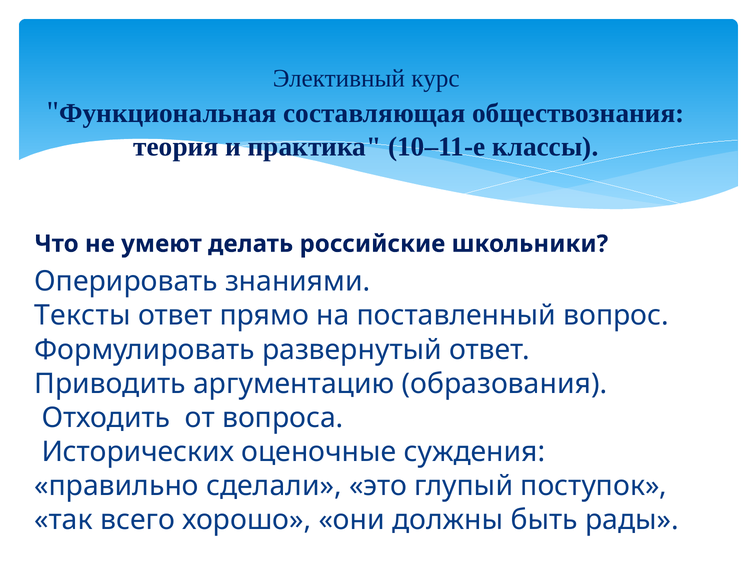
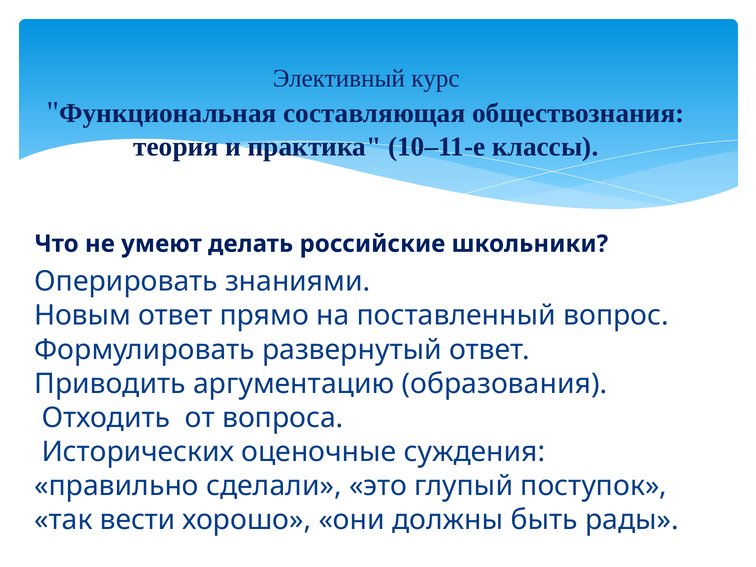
Тексты: Тексты -> Новым (83, 316)
всего: всего -> вести (138, 520)
